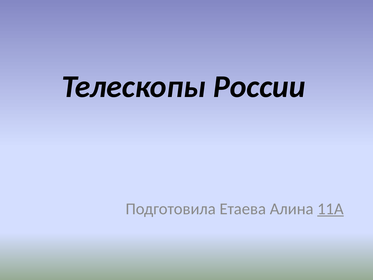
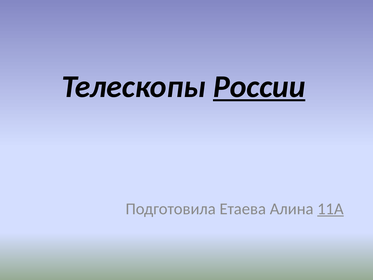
России underline: none -> present (259, 87)
